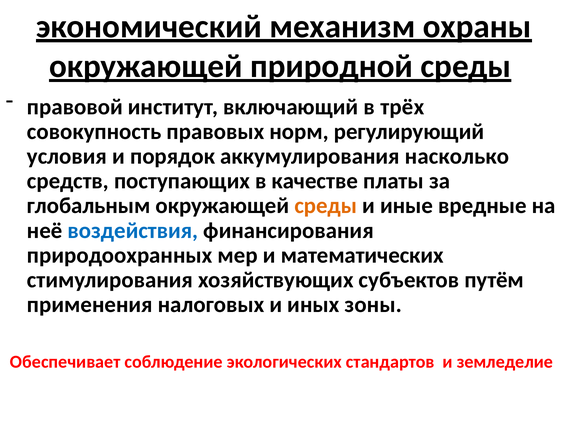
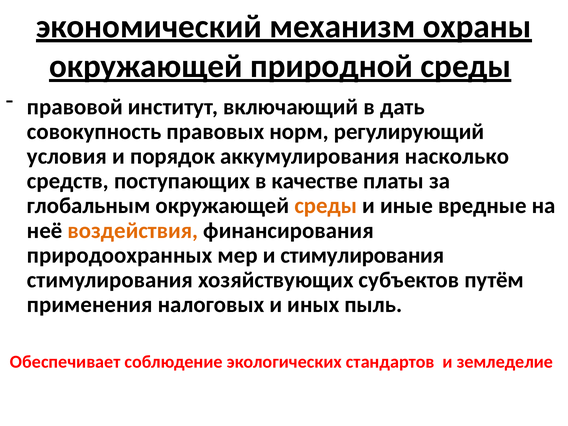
трёх: трёх -> дать (402, 107)
воздействия colour: blue -> orange (133, 230)
и математических: математических -> стимулирования (362, 255)
зоны: зоны -> пыль (373, 305)
